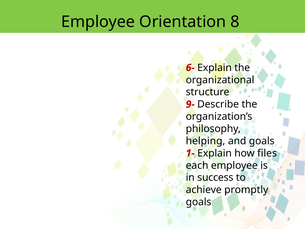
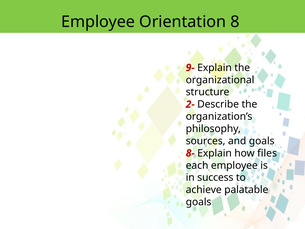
6-: 6- -> 9- (190, 68)
9-: 9- -> 2- (190, 104)
helping: helping -> sources (206, 141)
1-: 1- -> 8- (190, 153)
promptly: promptly -> palatable (246, 190)
